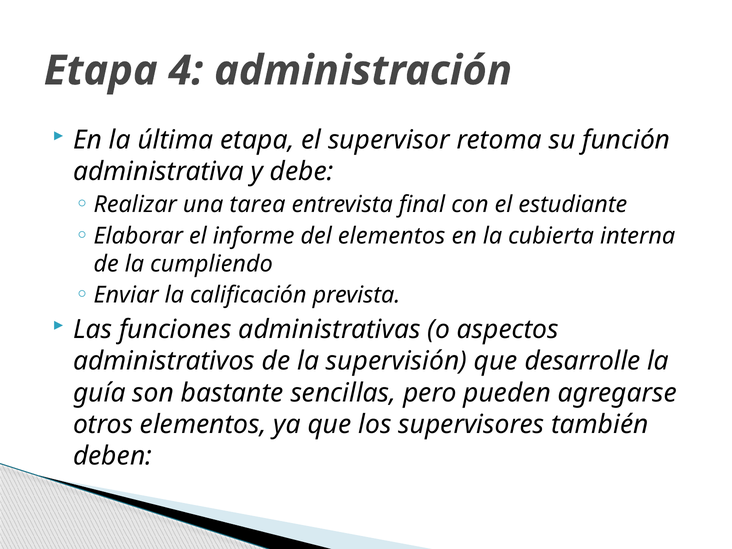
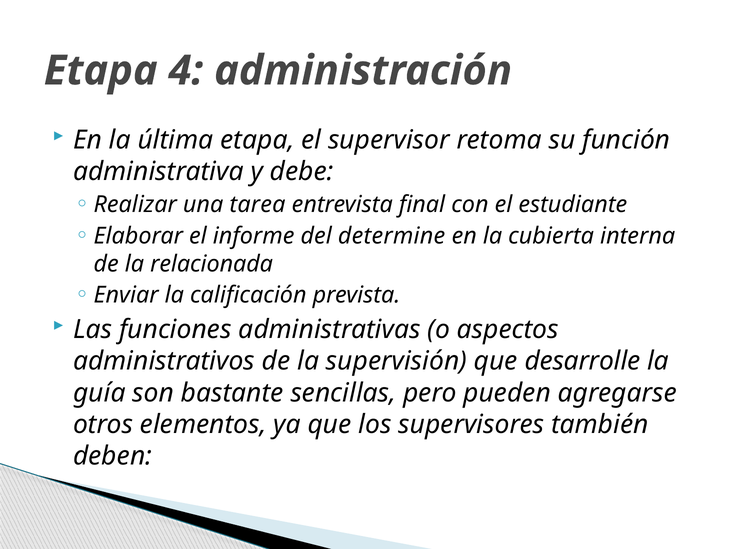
del elementos: elementos -> determine (392, 236)
cumpliendo: cumpliendo -> relacionada (212, 264)
